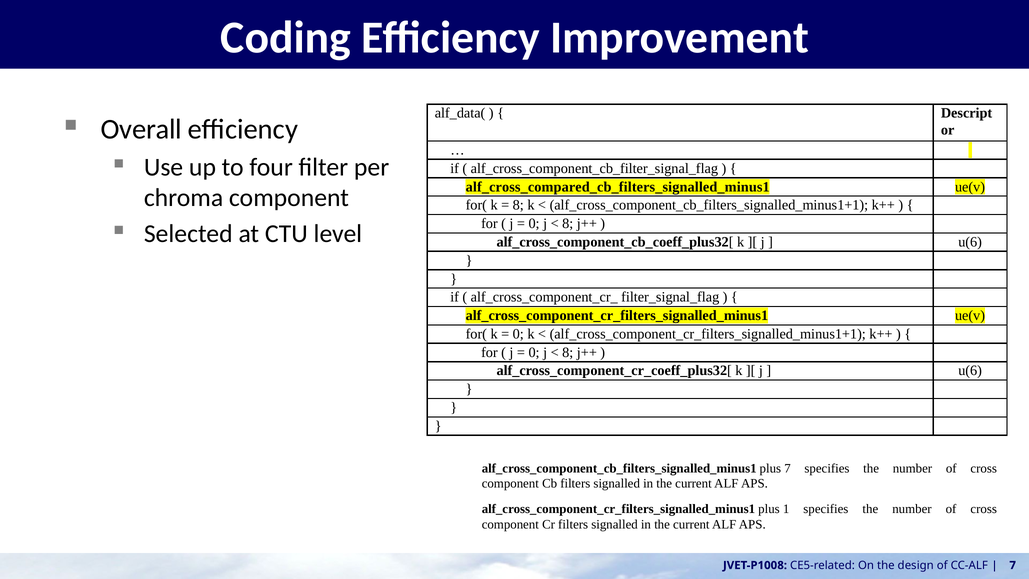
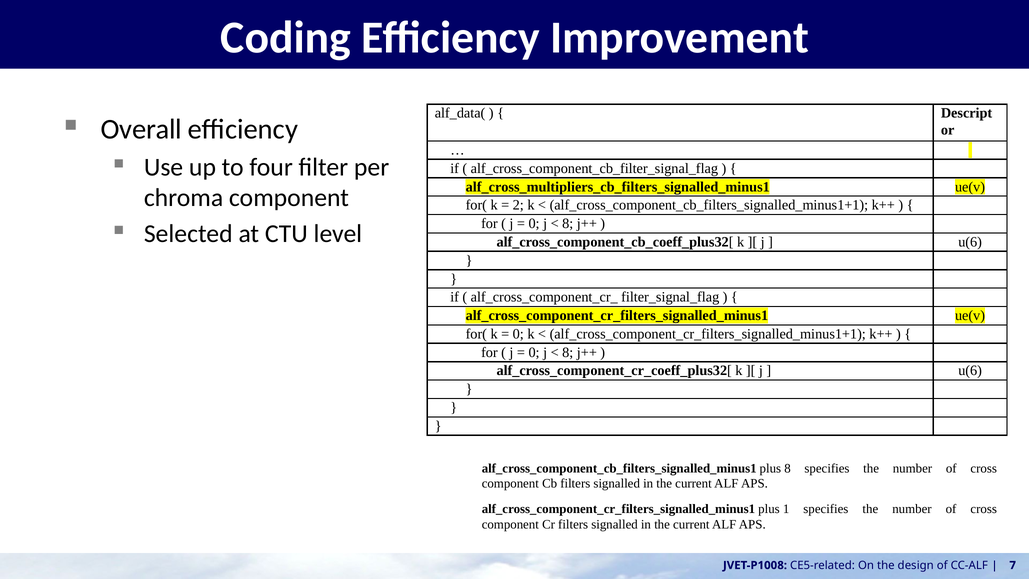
alf_cross_compared_cb_filters_signalled_minus1: alf_cross_compared_cb_filters_signalled_minus1 -> alf_cross_multipliers_cb_filters_signalled_minus1 (618, 187)
8: 8 -> 2 (518, 205)
plus 7: 7 -> 8 (788, 468)
